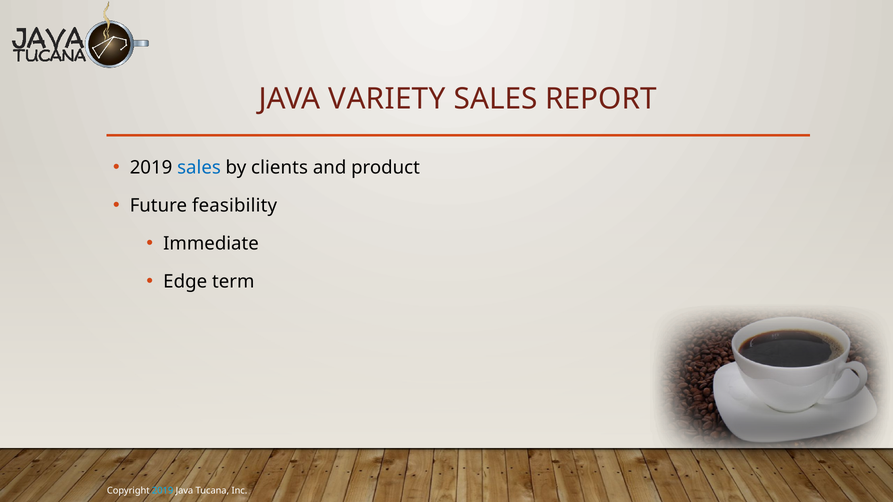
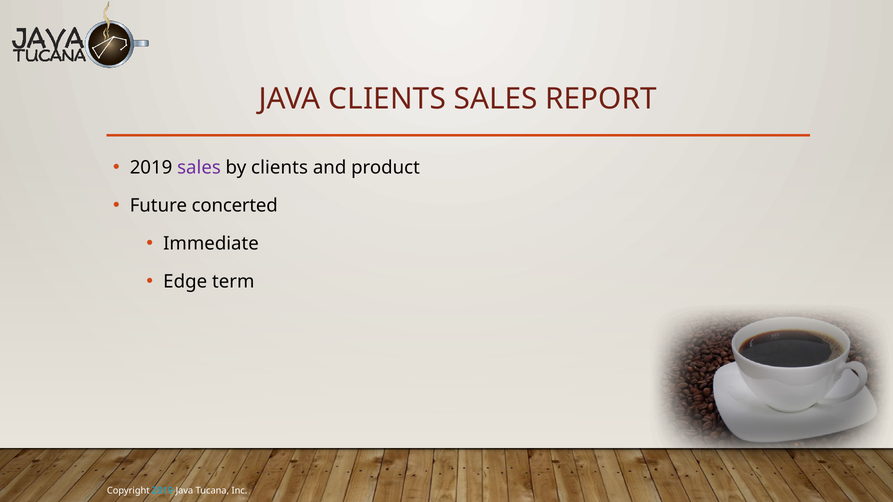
JAVA VARIETY: VARIETY -> CLIENTS (387, 99)
sales colour: blue -> purple (199, 168)
feasibility: feasibility -> concerted (235, 206)
